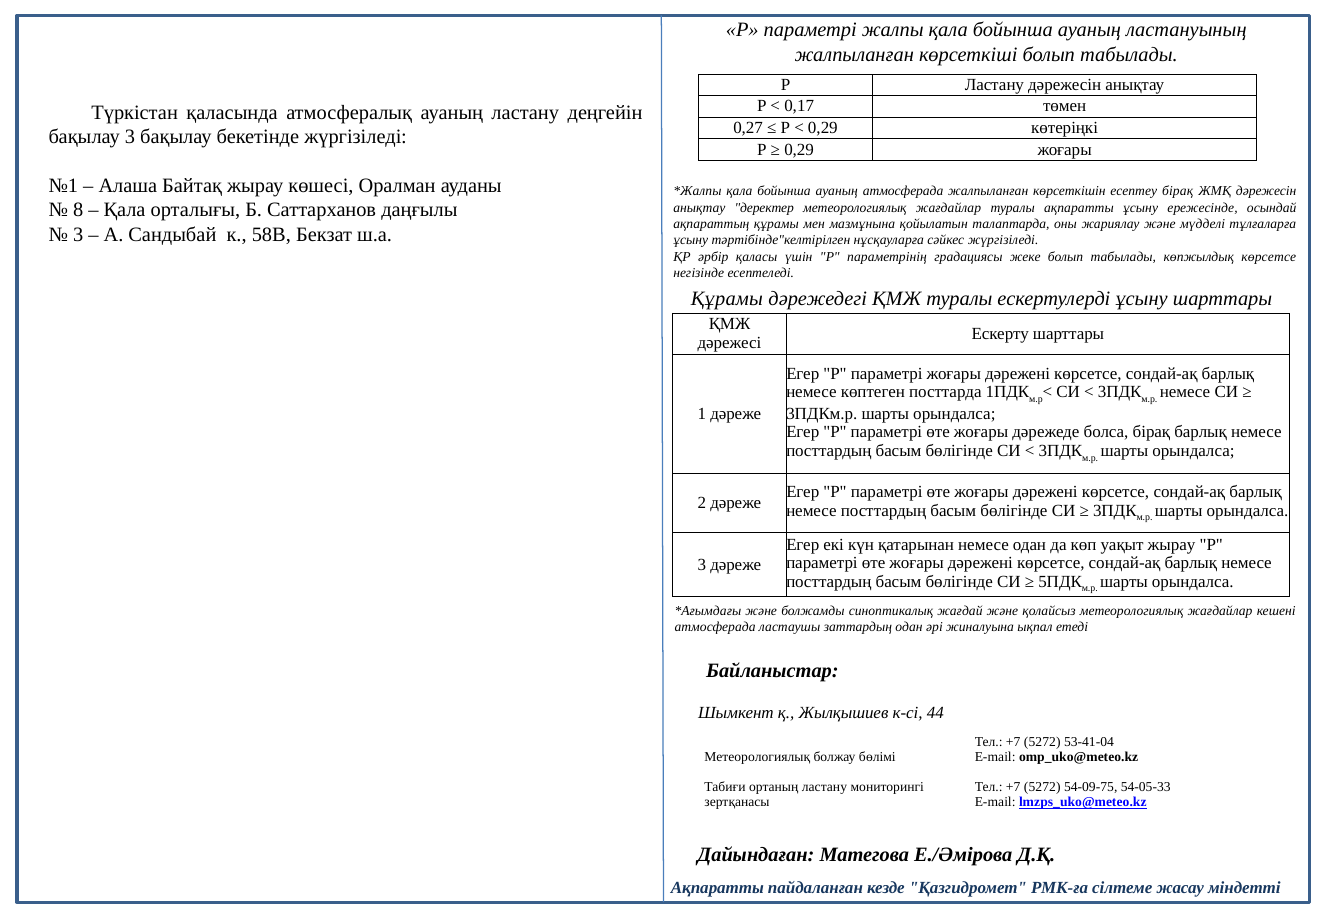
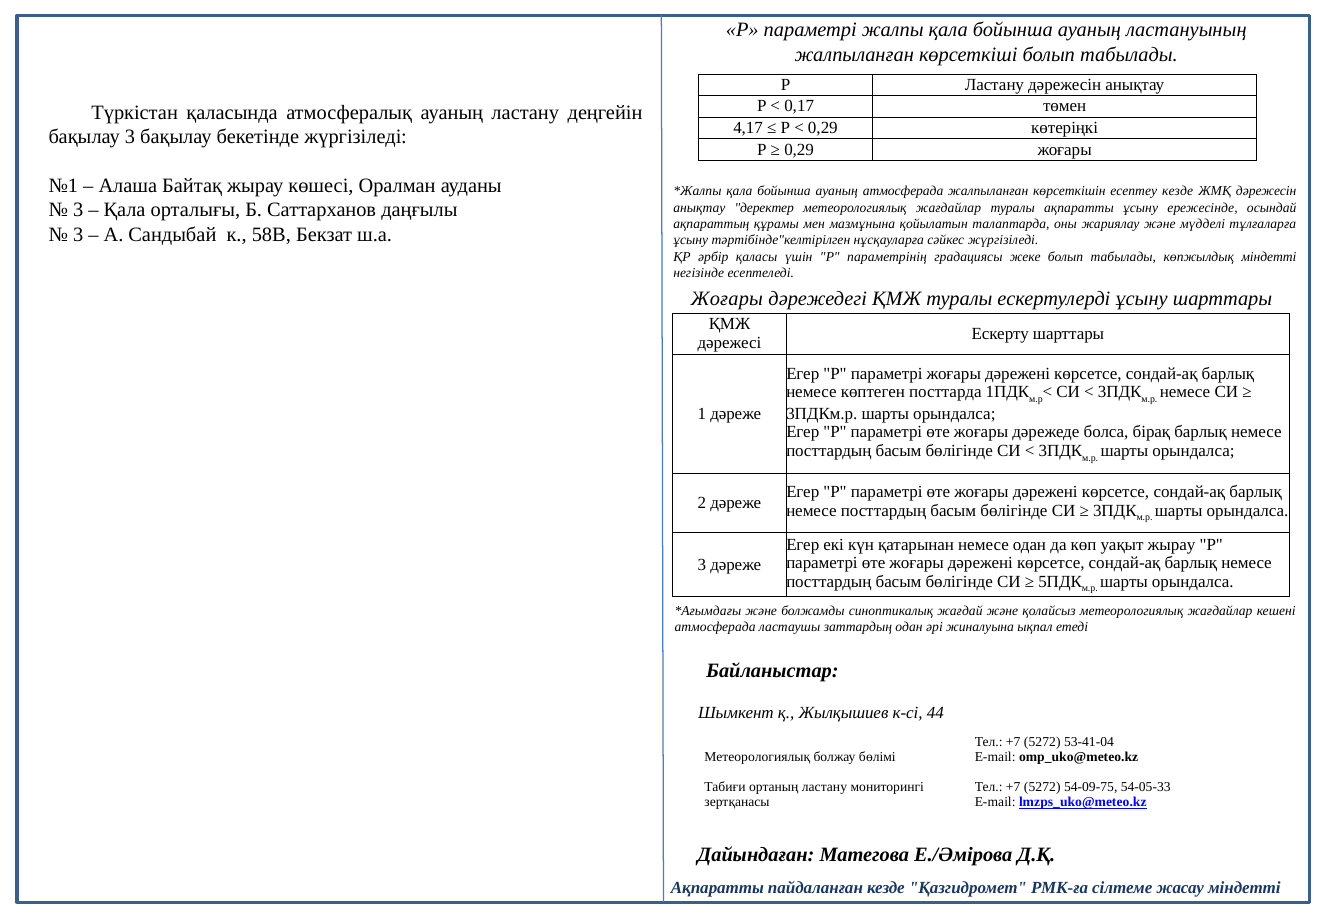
0,27: 0,27 -> 4,17 (748, 128)
есептеу бірақ: бірақ -> кезде (1178, 192)
8: 8 -> 3 (78, 210)
көпжылдық көрсетсе: көрсетсе -> міндетті (1269, 257)
Құрамы: Құрамы -> Жоғары (727, 299)
